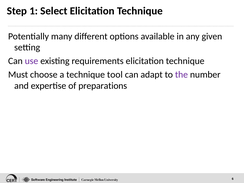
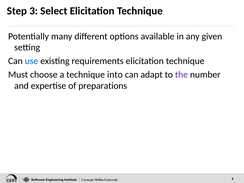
1: 1 -> 3 (34, 11)
use colour: purple -> blue (32, 61)
tool: tool -> into (115, 75)
